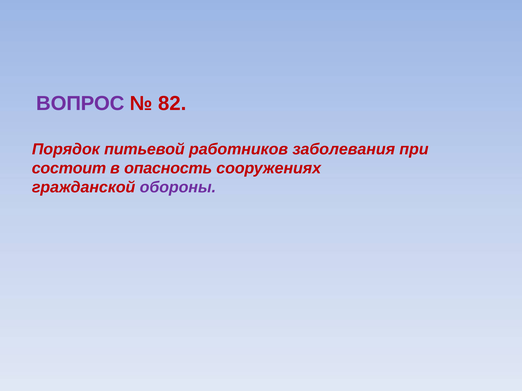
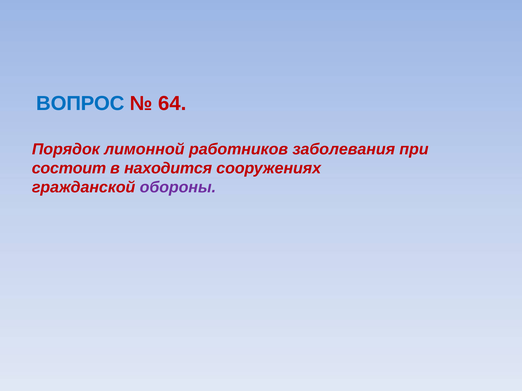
ВОПРОС colour: purple -> blue (80, 104)
82: 82 -> 64 (172, 104)
питьевой: питьевой -> лимонной (144, 149)
опасность: опасность -> находится (168, 168)
